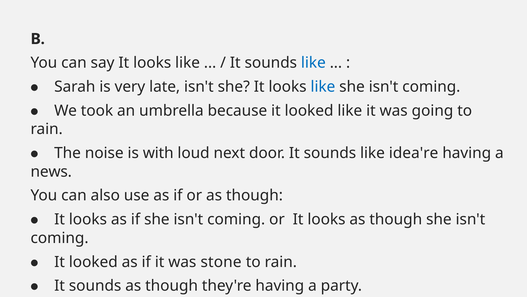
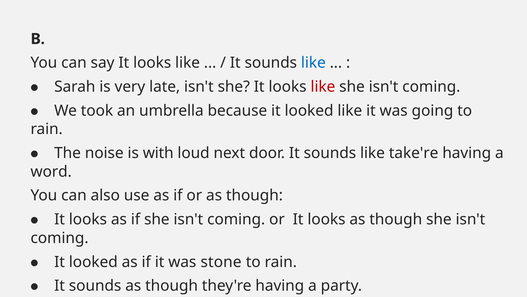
like colour: blue -> red (323, 87)
idea're: idea're -> take're (414, 153)
news: news -> word (51, 171)
